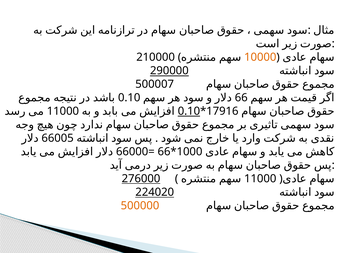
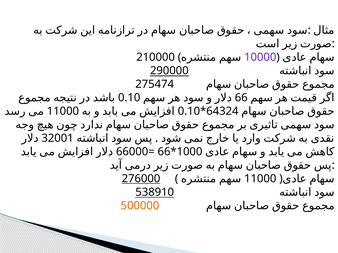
10000 colour: orange -> purple (260, 57)
500007: 500007 -> 275474 (155, 84)
0.10 underline: present -> none (189, 111)
17916: 17916 -> 64324 (222, 111)
66005: 66005 -> 32001 (58, 138)
224020: 224020 -> 538910 (155, 193)
